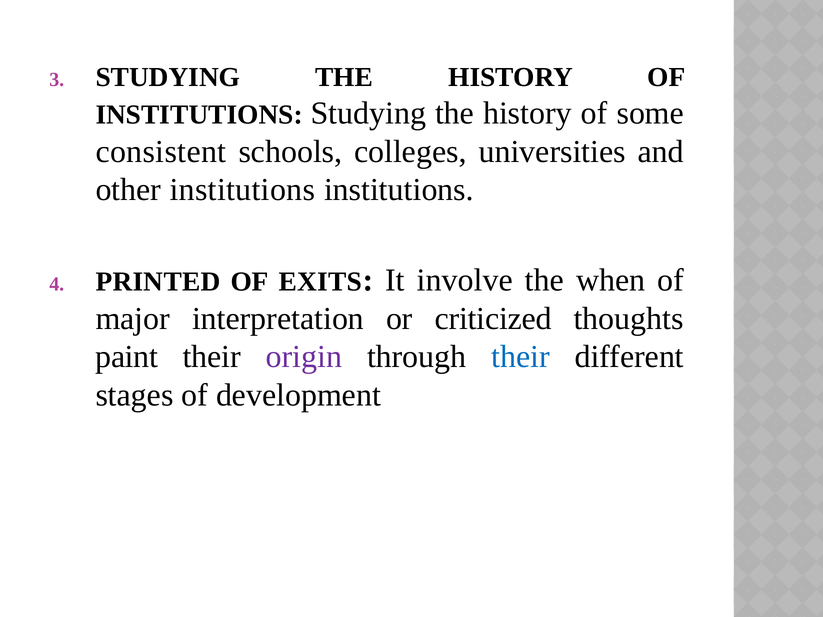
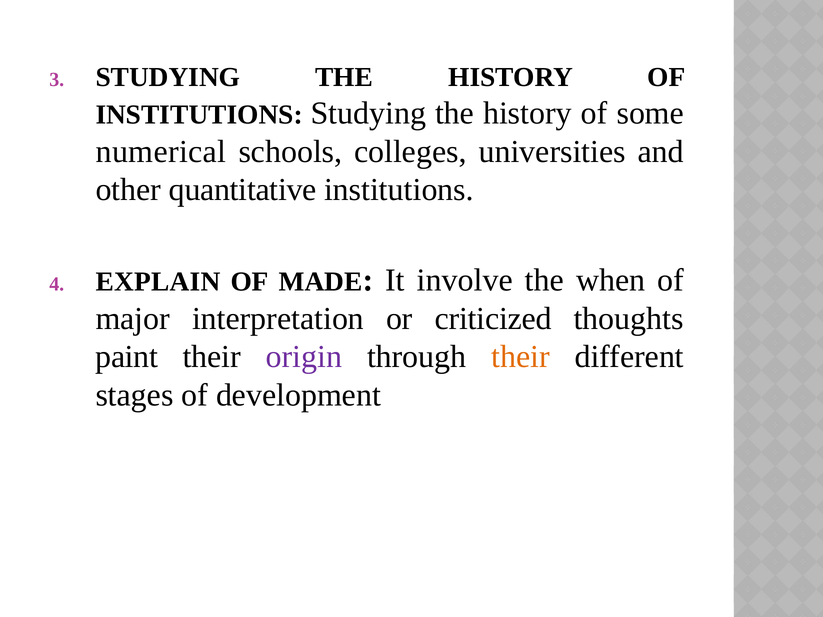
consistent: consistent -> numerical (161, 152)
other institutions: institutions -> quantitative (243, 190)
PRINTED: PRINTED -> EXPLAIN (158, 282)
EXITS: EXITS -> MADE (321, 282)
their colour: blue -> orange (520, 357)
